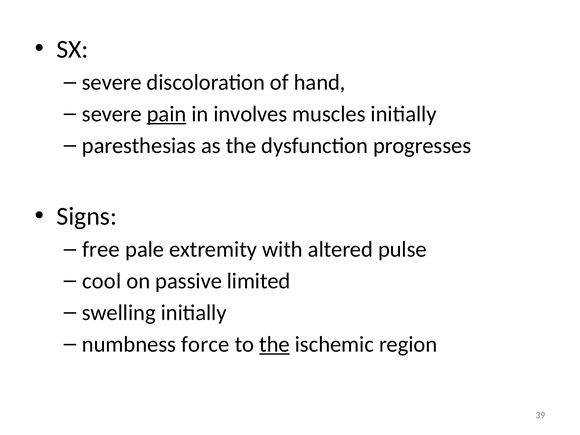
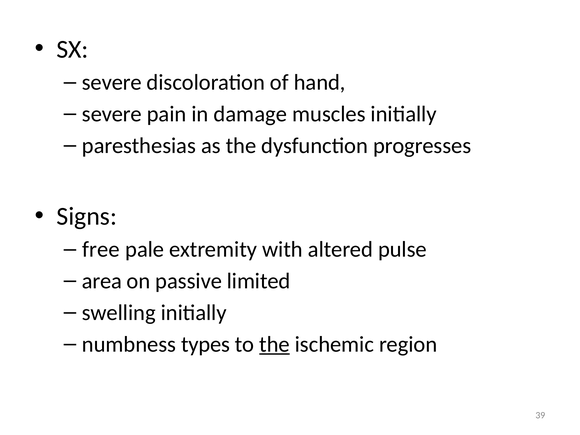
pain underline: present -> none (167, 114)
involves: involves -> damage (250, 114)
cool: cool -> area (102, 281)
force: force -> types (206, 344)
